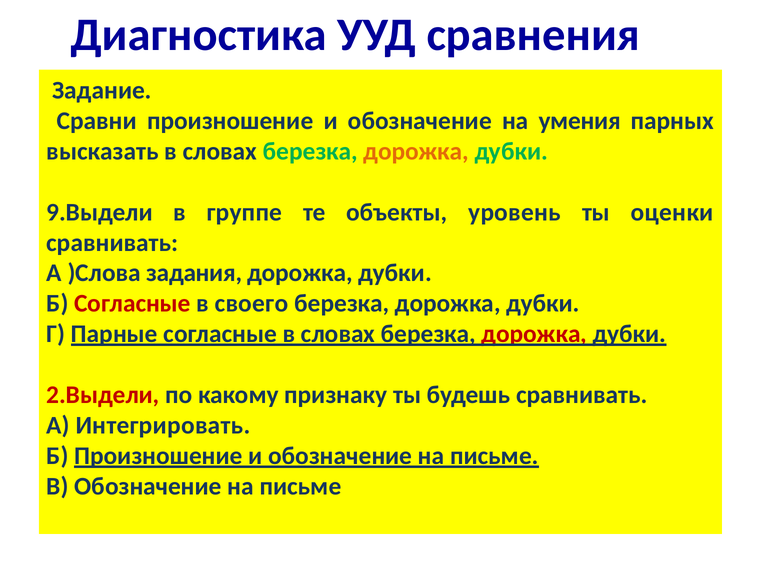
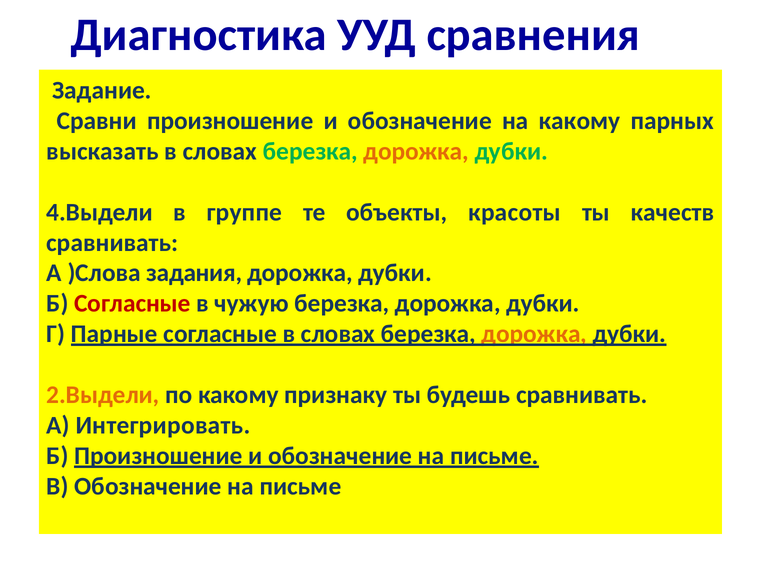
на умения: умения -> какому (580, 121)
9.Выдели: 9.Выдели -> 4.Выдели (100, 212)
уровень: уровень -> красоты (515, 212)
оценки: оценки -> качеств (672, 212)
своего: своего -> чужую (252, 304)
дорожка colour: red -> orange (534, 334)
2.Выдели colour: red -> orange (103, 395)
